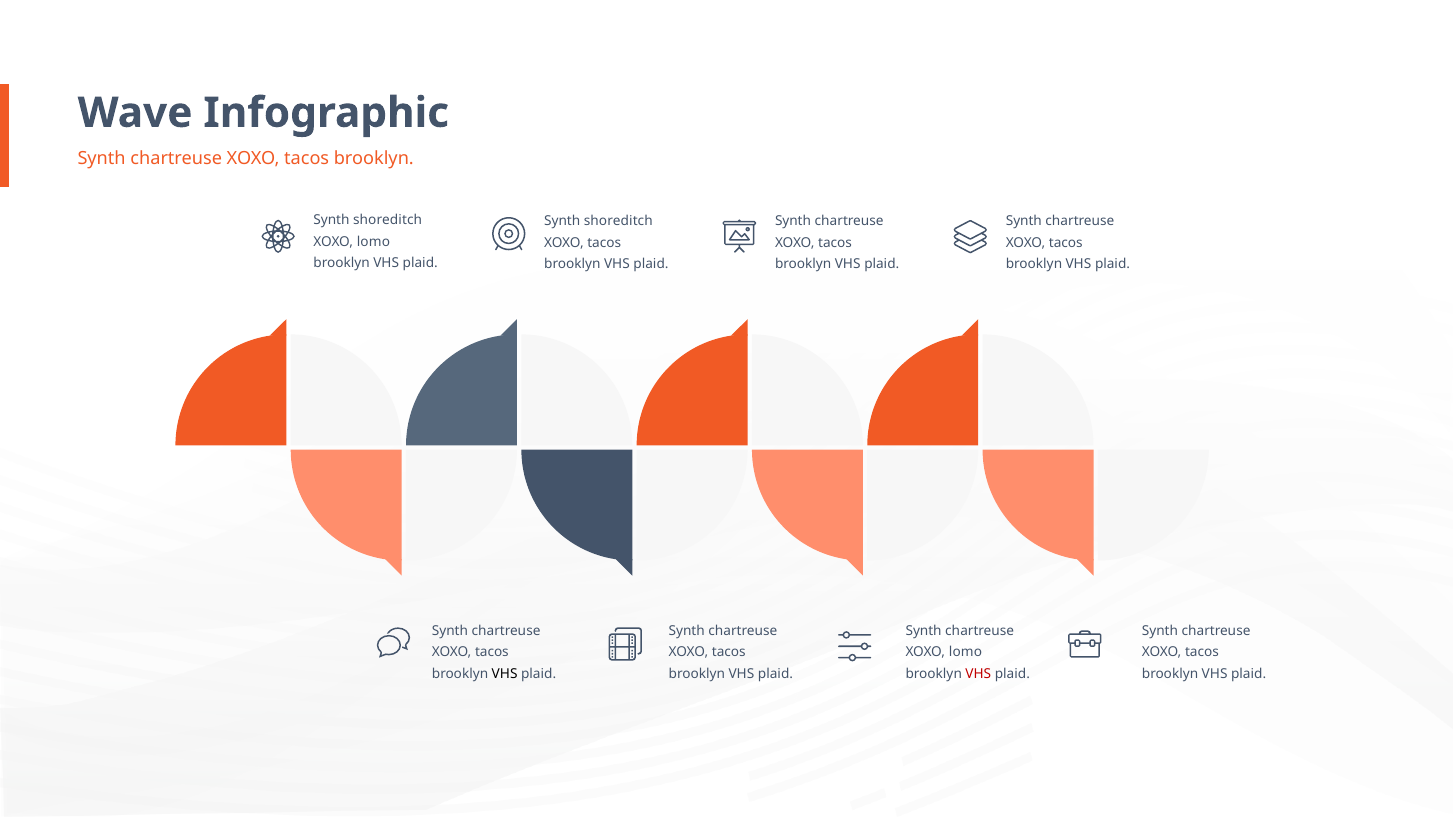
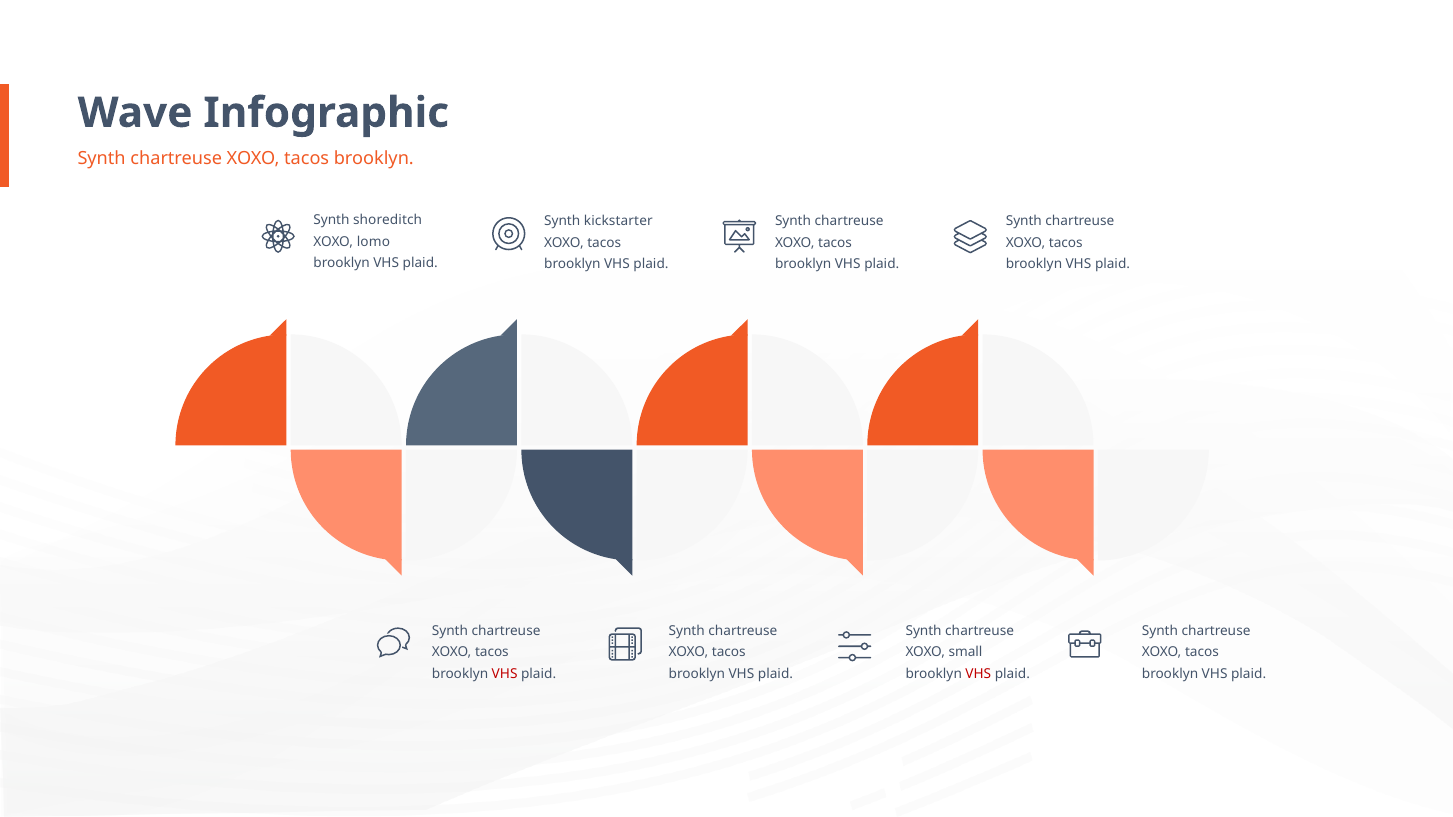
shoreditch: shoreditch -> kickstarter (618, 221)
lomo: lomo -> small (966, 653)
VHS colour: black -> red (505, 674)
